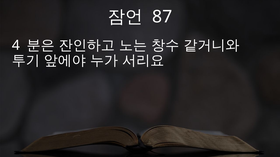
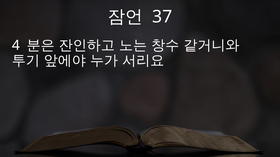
87: 87 -> 37 (162, 17)
